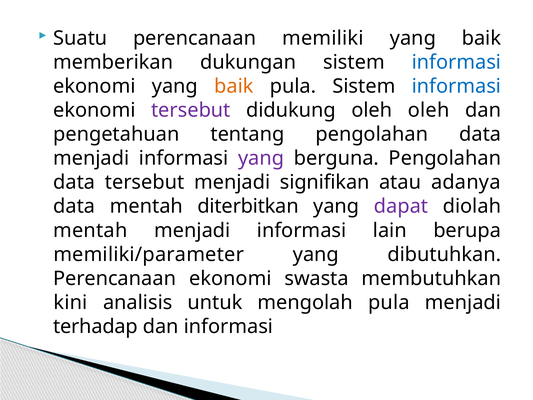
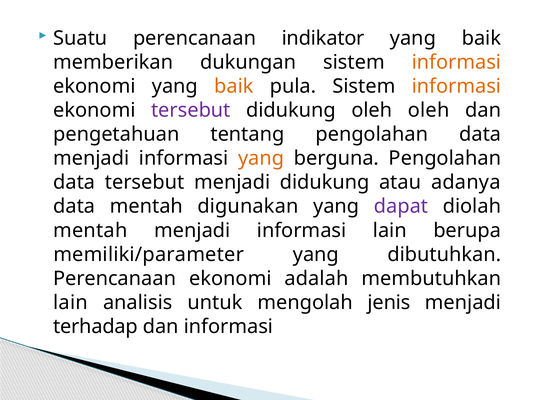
memiliki: memiliki -> indikator (323, 38)
informasi colour: blue -> orange (456, 62)
informasi colour: blue -> orange (456, 86)
yang colour: purple -> orange (261, 158)
menjadi signifikan: signifikan -> didukung (325, 182)
diterbitkan: diterbitkan -> digunakan (248, 206)
swasta: swasta -> adalah (316, 278)
kini: kini -> lain (71, 302)
mengolah pula: pula -> jenis (389, 302)
